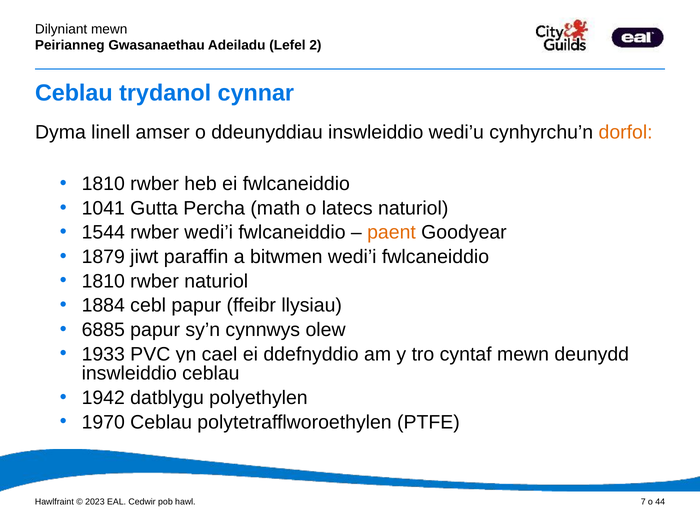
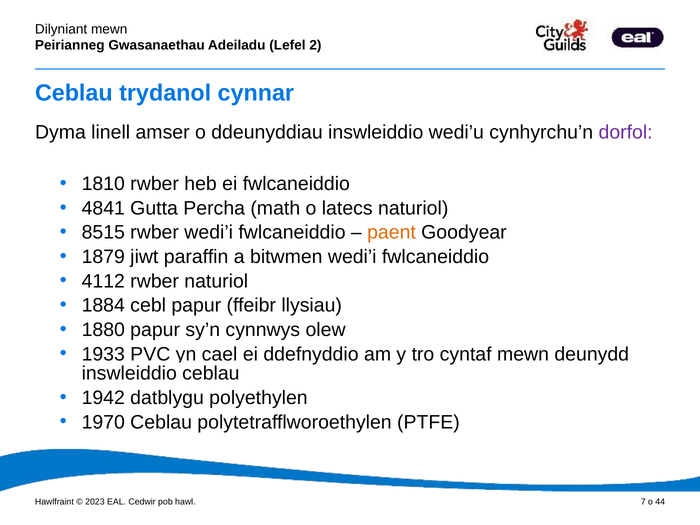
dorfol colour: orange -> purple (626, 132)
1041: 1041 -> 4841 (103, 208)
1544: 1544 -> 8515 (103, 233)
1810: 1810 -> 4112 (103, 281)
6885: 6885 -> 1880 (103, 330)
